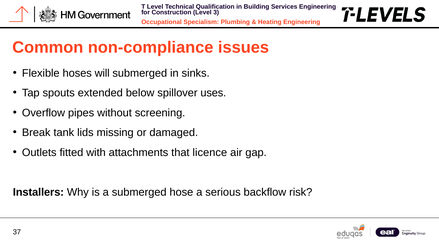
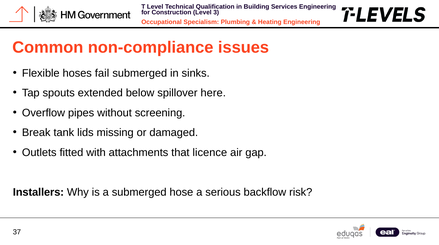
will: will -> fail (102, 73)
uses: uses -> here (213, 93)
